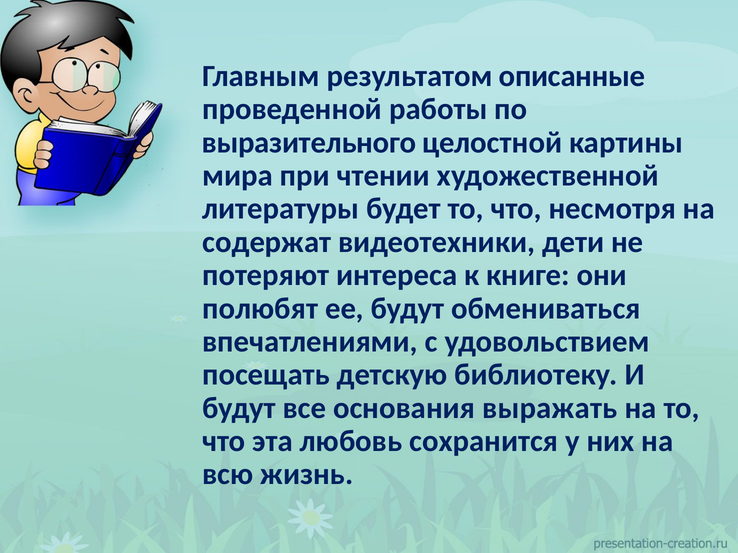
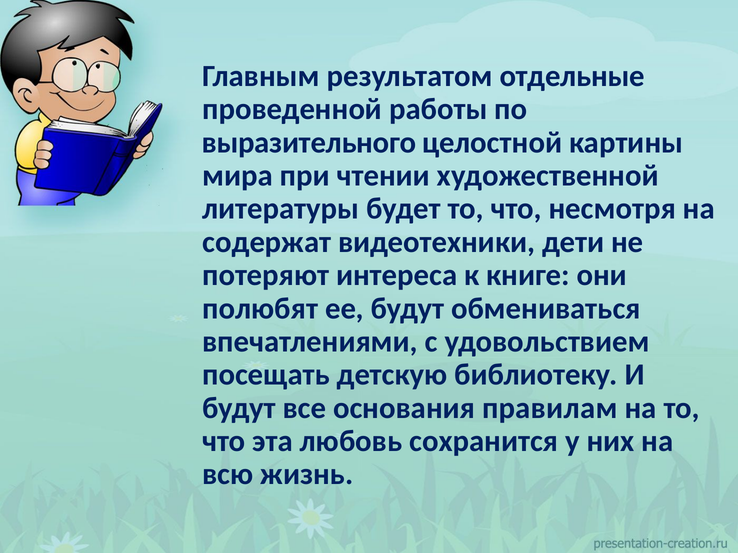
описанные: описанные -> отдельные (572, 76)
выражать: выражать -> правилам (550, 408)
